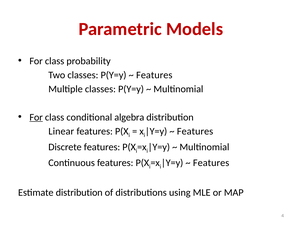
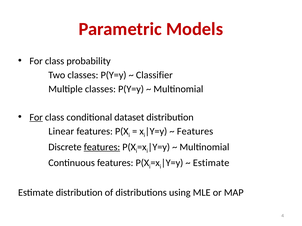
Features: Features -> Classifier (154, 75)
algebra: algebra -> dataset (129, 117)
features underline: none -> present (102, 147)
Features: Features -> Estimate (211, 163)
